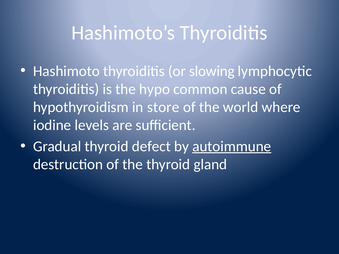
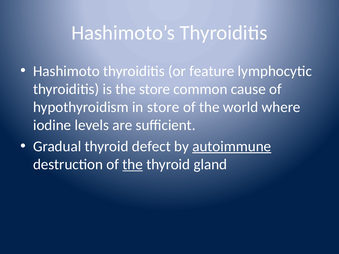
slowing: slowing -> feature (212, 71)
the hypo: hypo -> store (155, 89)
the underline: none -> present (133, 165)
